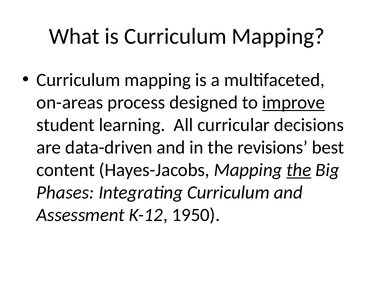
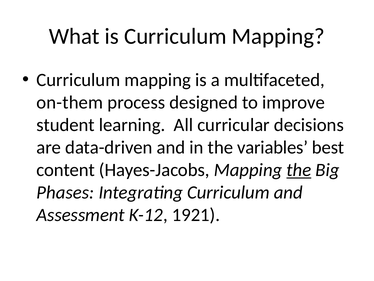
on-areas: on-areas -> on-them (70, 102)
improve underline: present -> none (294, 102)
revisions: revisions -> variables (273, 147)
1950: 1950 -> 1921 (196, 214)
